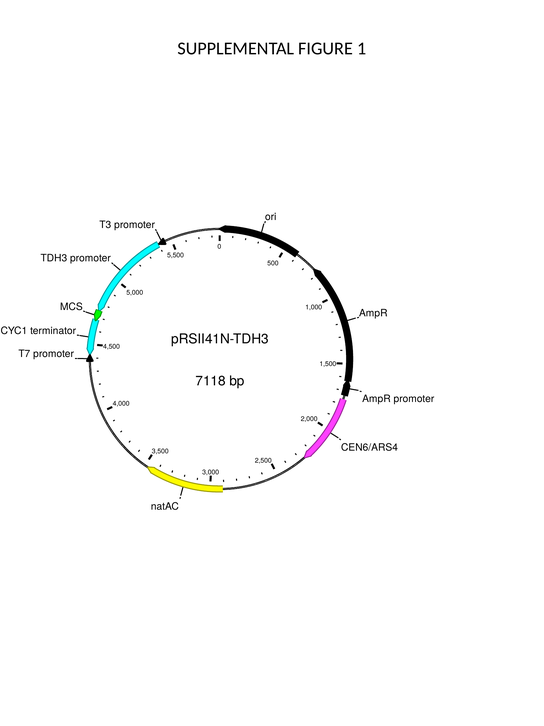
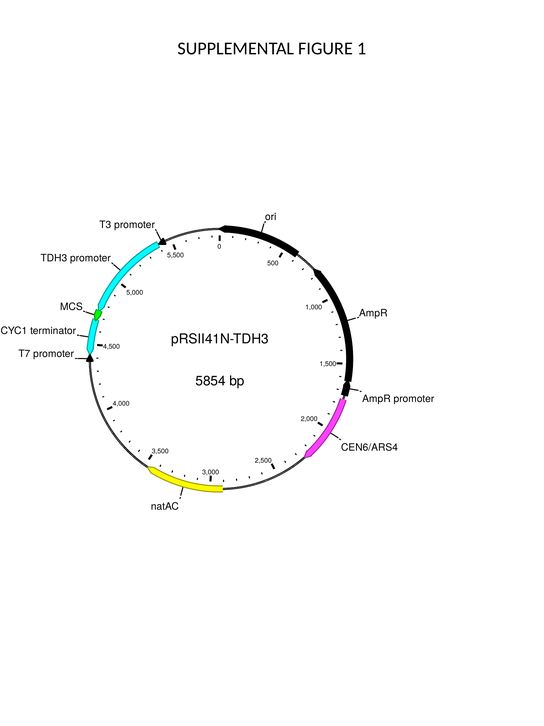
7118: 7118 -> 5854 (211, 381)
